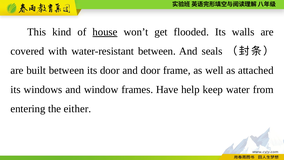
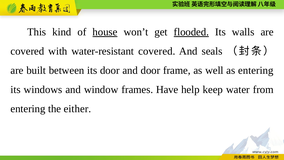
flooded underline: none -> present (191, 32)
water-resistant between: between -> covered (157, 51)
as attached: attached -> entering (256, 70)
